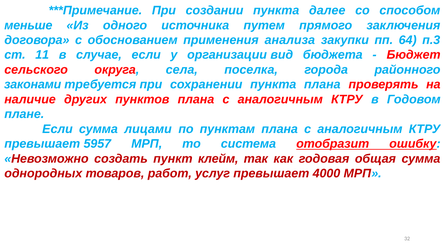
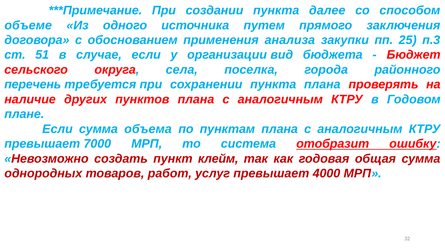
меньше: меньше -> объеме (28, 25)
64: 64 -> 25 (408, 40)
11: 11 -> 51 (42, 55)
законами: законами -> перечень (33, 85)
лицами: лицами -> объема (148, 129)
5957: 5957 -> 7000 (97, 144)
